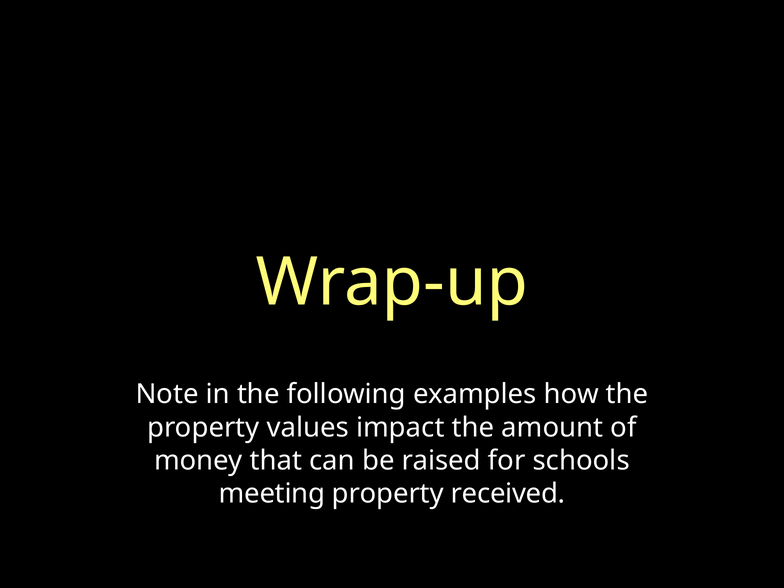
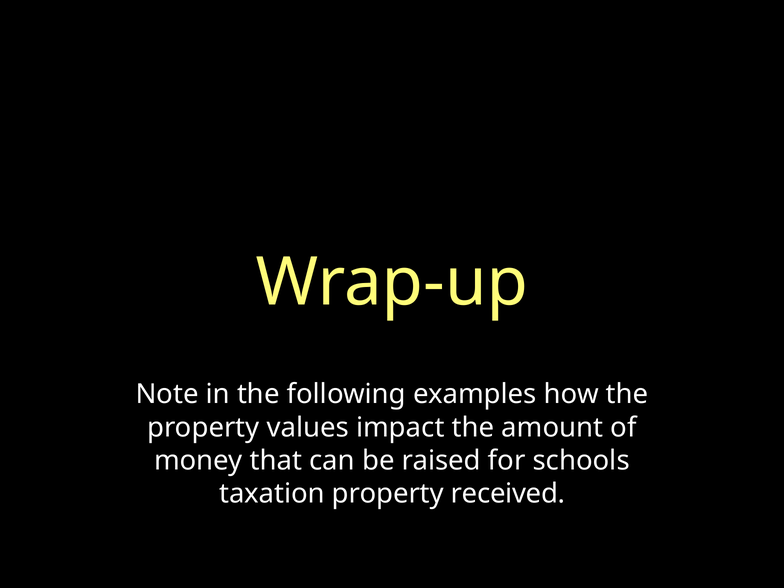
meeting: meeting -> taxation (272, 494)
